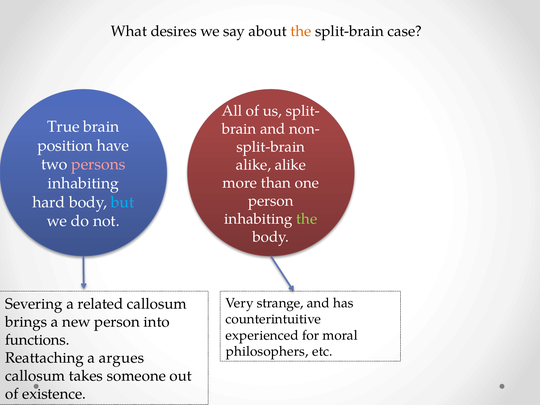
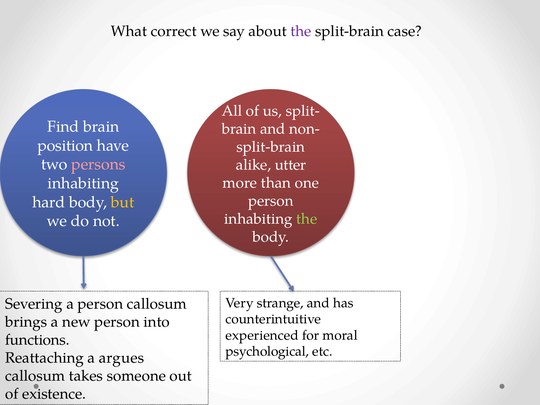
desires: desires -> correct (174, 31)
the colour: orange -> purple (301, 31)
True: True -> Find (63, 127)
alike alike: alike -> utter (290, 165)
but colour: light blue -> yellow (123, 202)
a related: related -> person (100, 304)
philosophers: philosophers -> psychological (267, 351)
